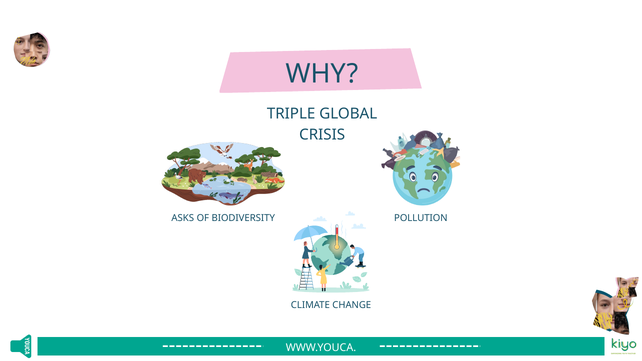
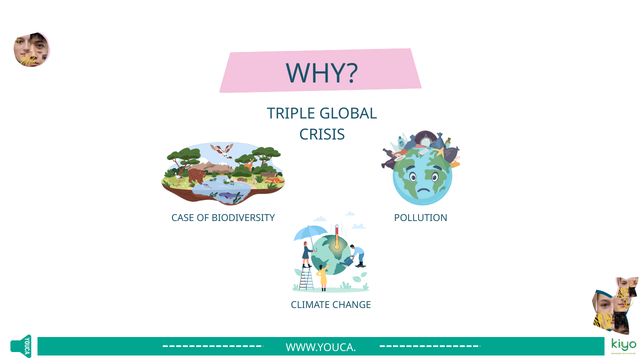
ASKS: ASKS -> CASE (183, 218)
